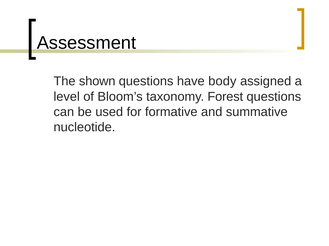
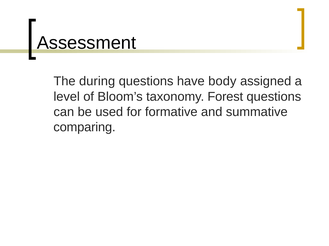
shown: shown -> during (97, 81)
nucleotide: nucleotide -> comparing (84, 128)
